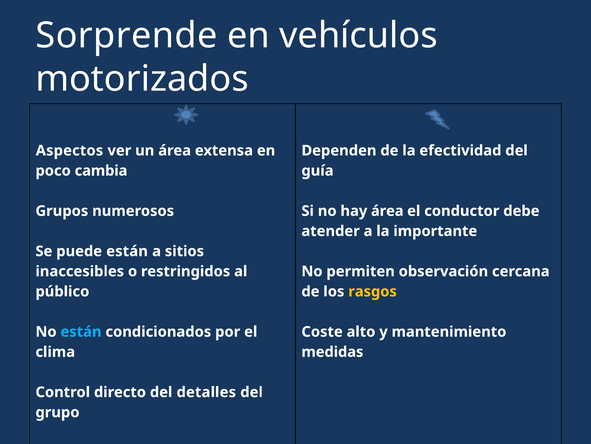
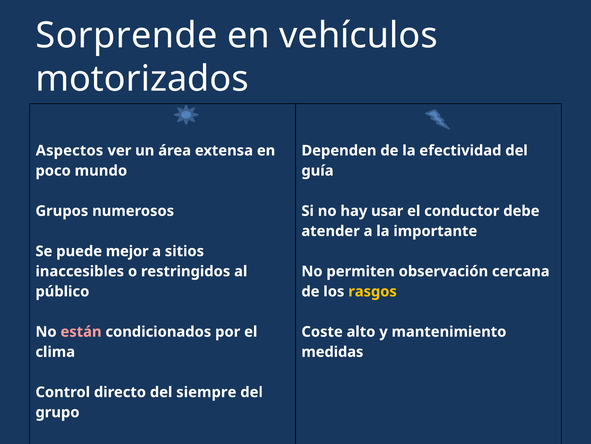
cambia: cambia -> mundo (101, 170)
hay área: área -> usar (387, 211)
puede están: están -> mejor (127, 251)
están colour: light blue -> pink (81, 331)
detalles: detalles -> siempre (206, 392)
